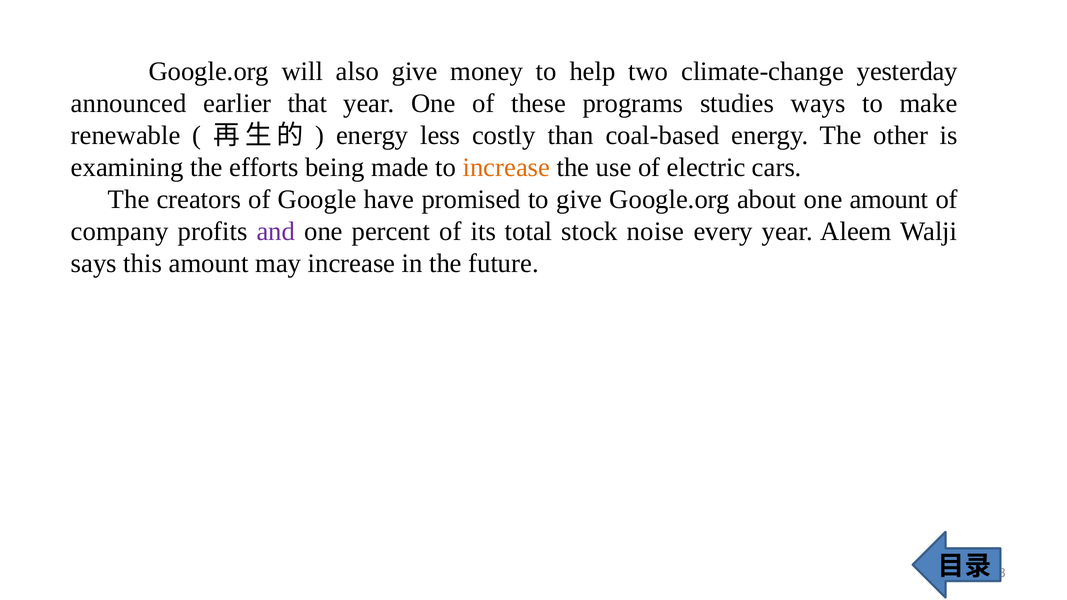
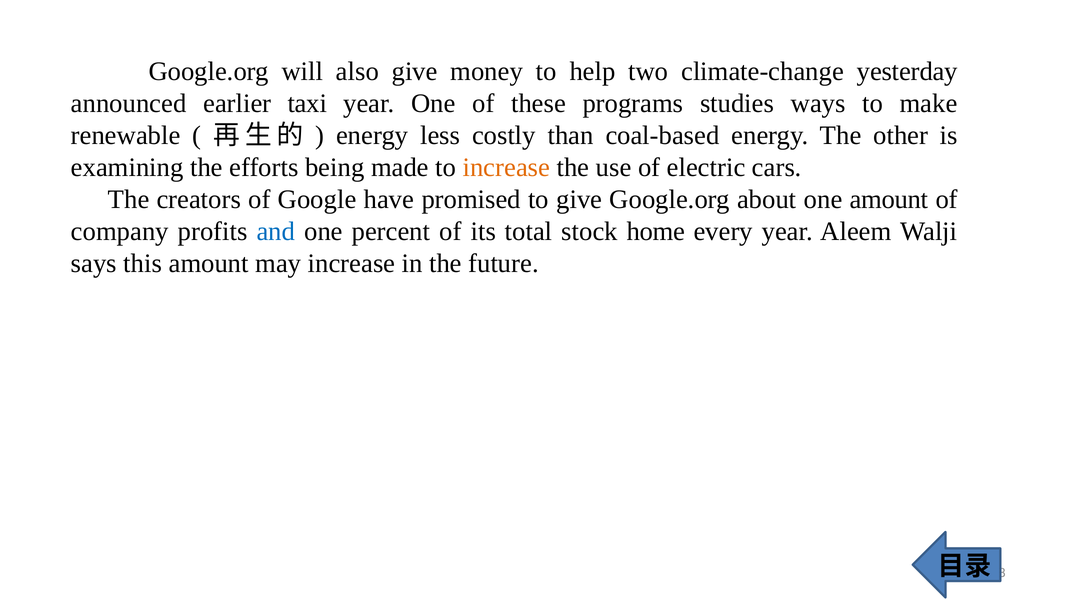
that: that -> taxi (307, 104)
and colour: purple -> blue (276, 232)
noise: noise -> home (656, 232)
